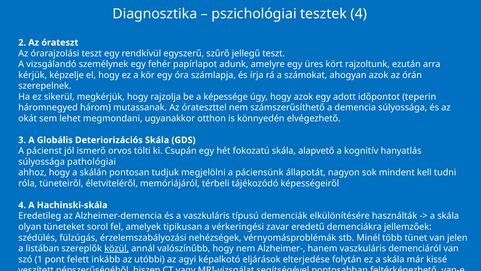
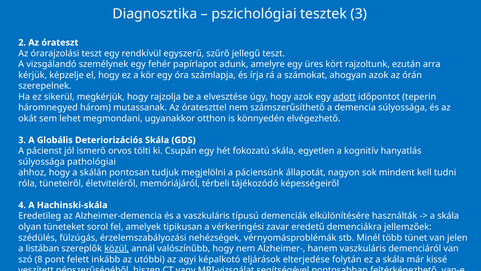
tesztek 4: 4 -> 3 (359, 14)
képessége: képessége -> elvesztése (226, 97)
adott underline: none -> present (344, 97)
alapvető: alapvető -> egyetlen (316, 151)
1: 1 -> 8 (39, 259)
